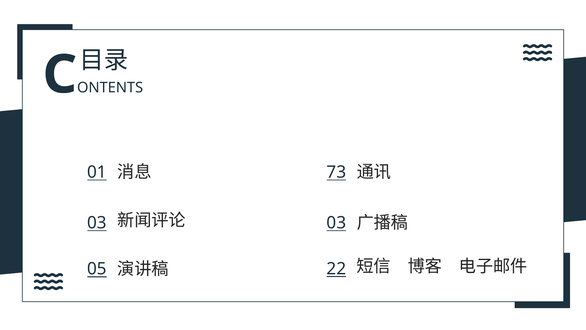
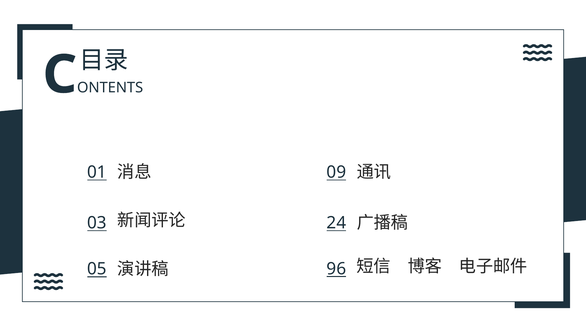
73: 73 -> 09 (336, 172)
03: 03 -> 24 (336, 223)
22: 22 -> 96 (336, 268)
